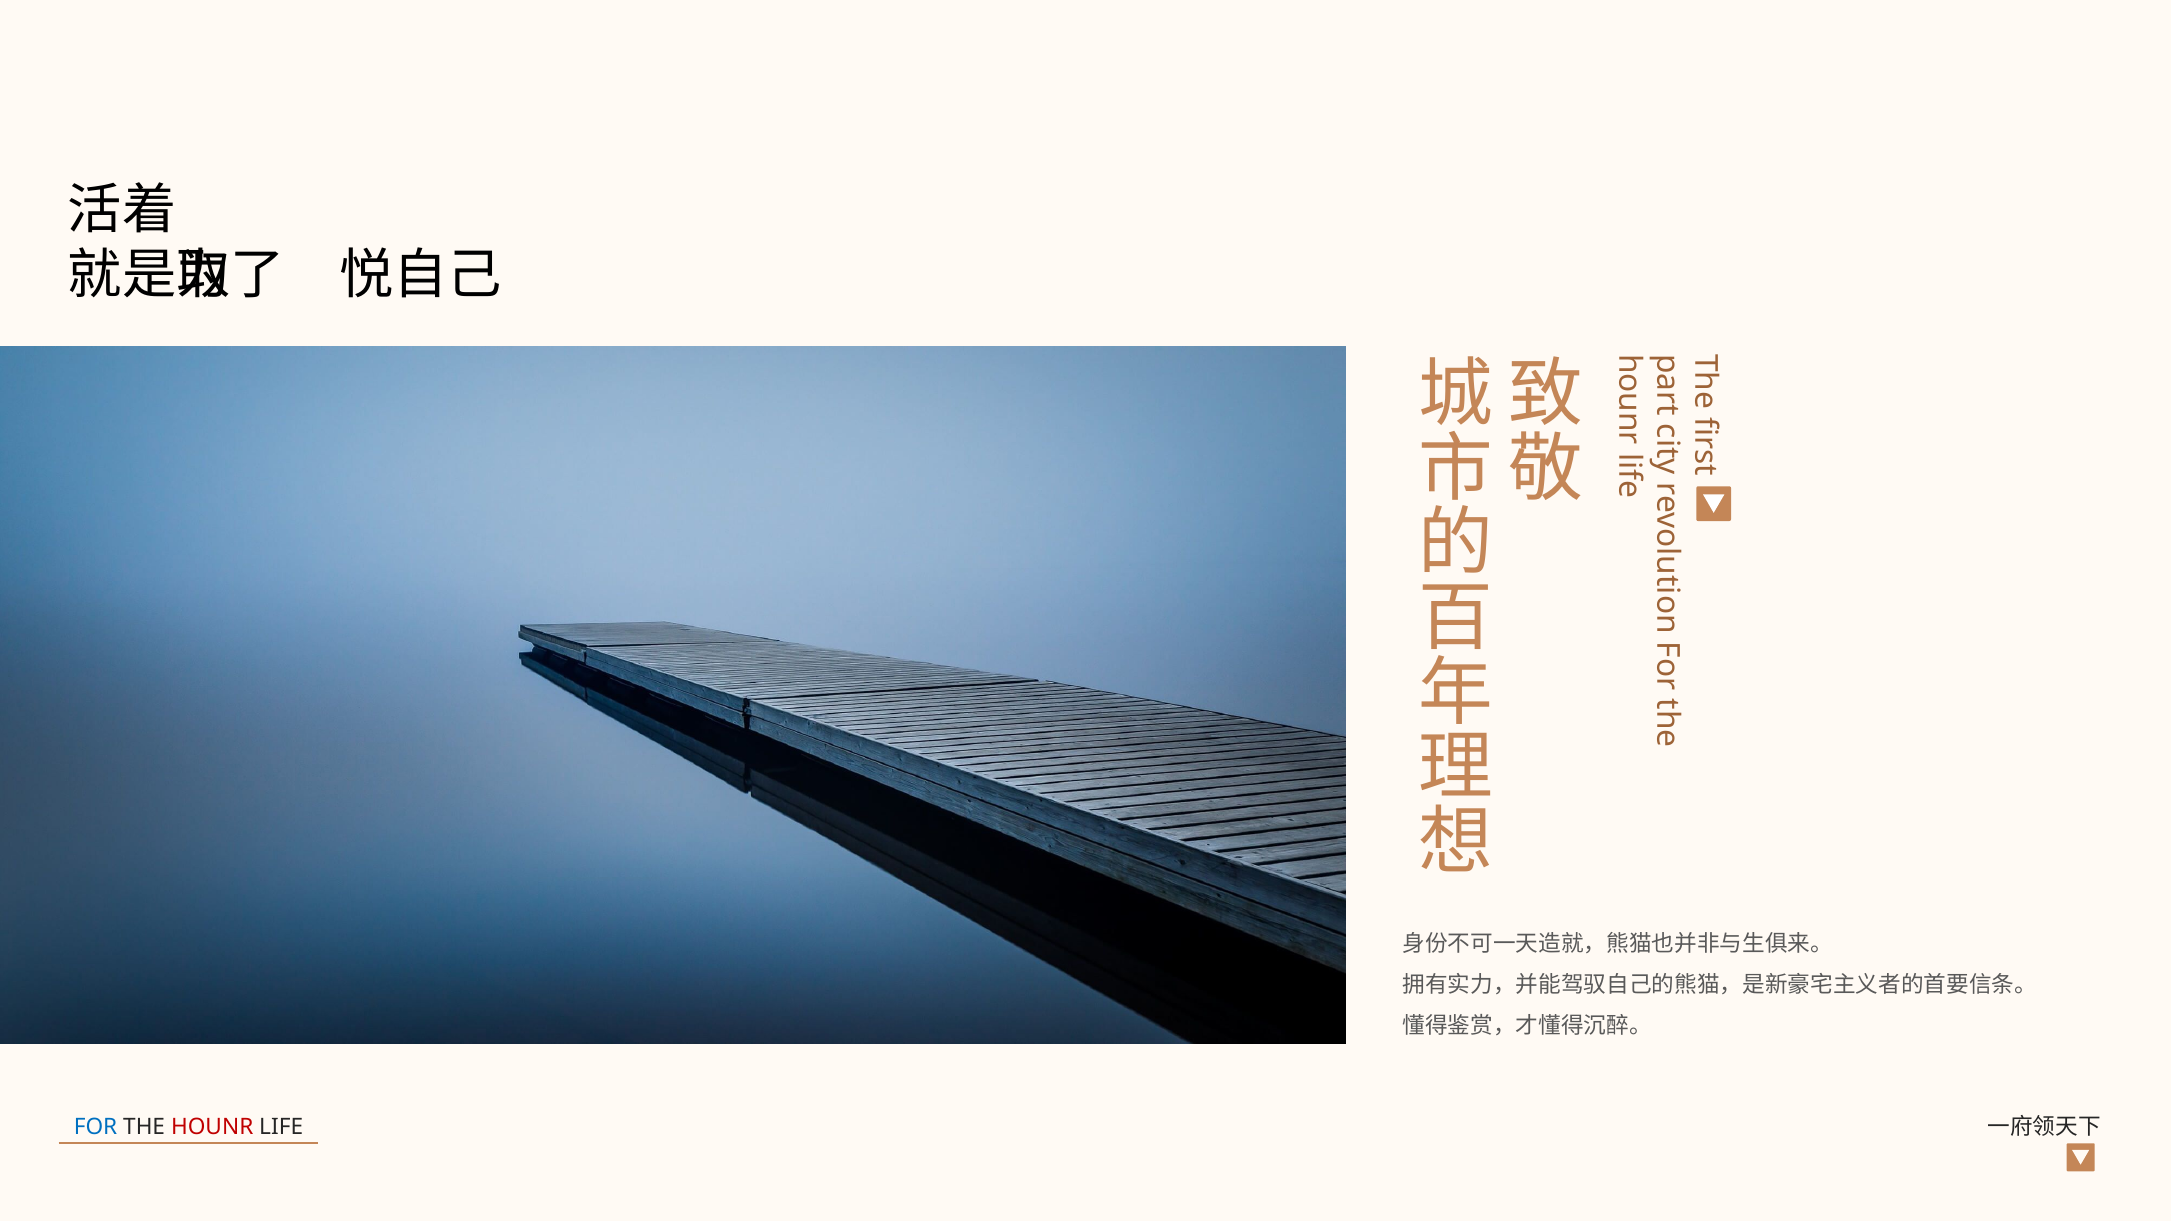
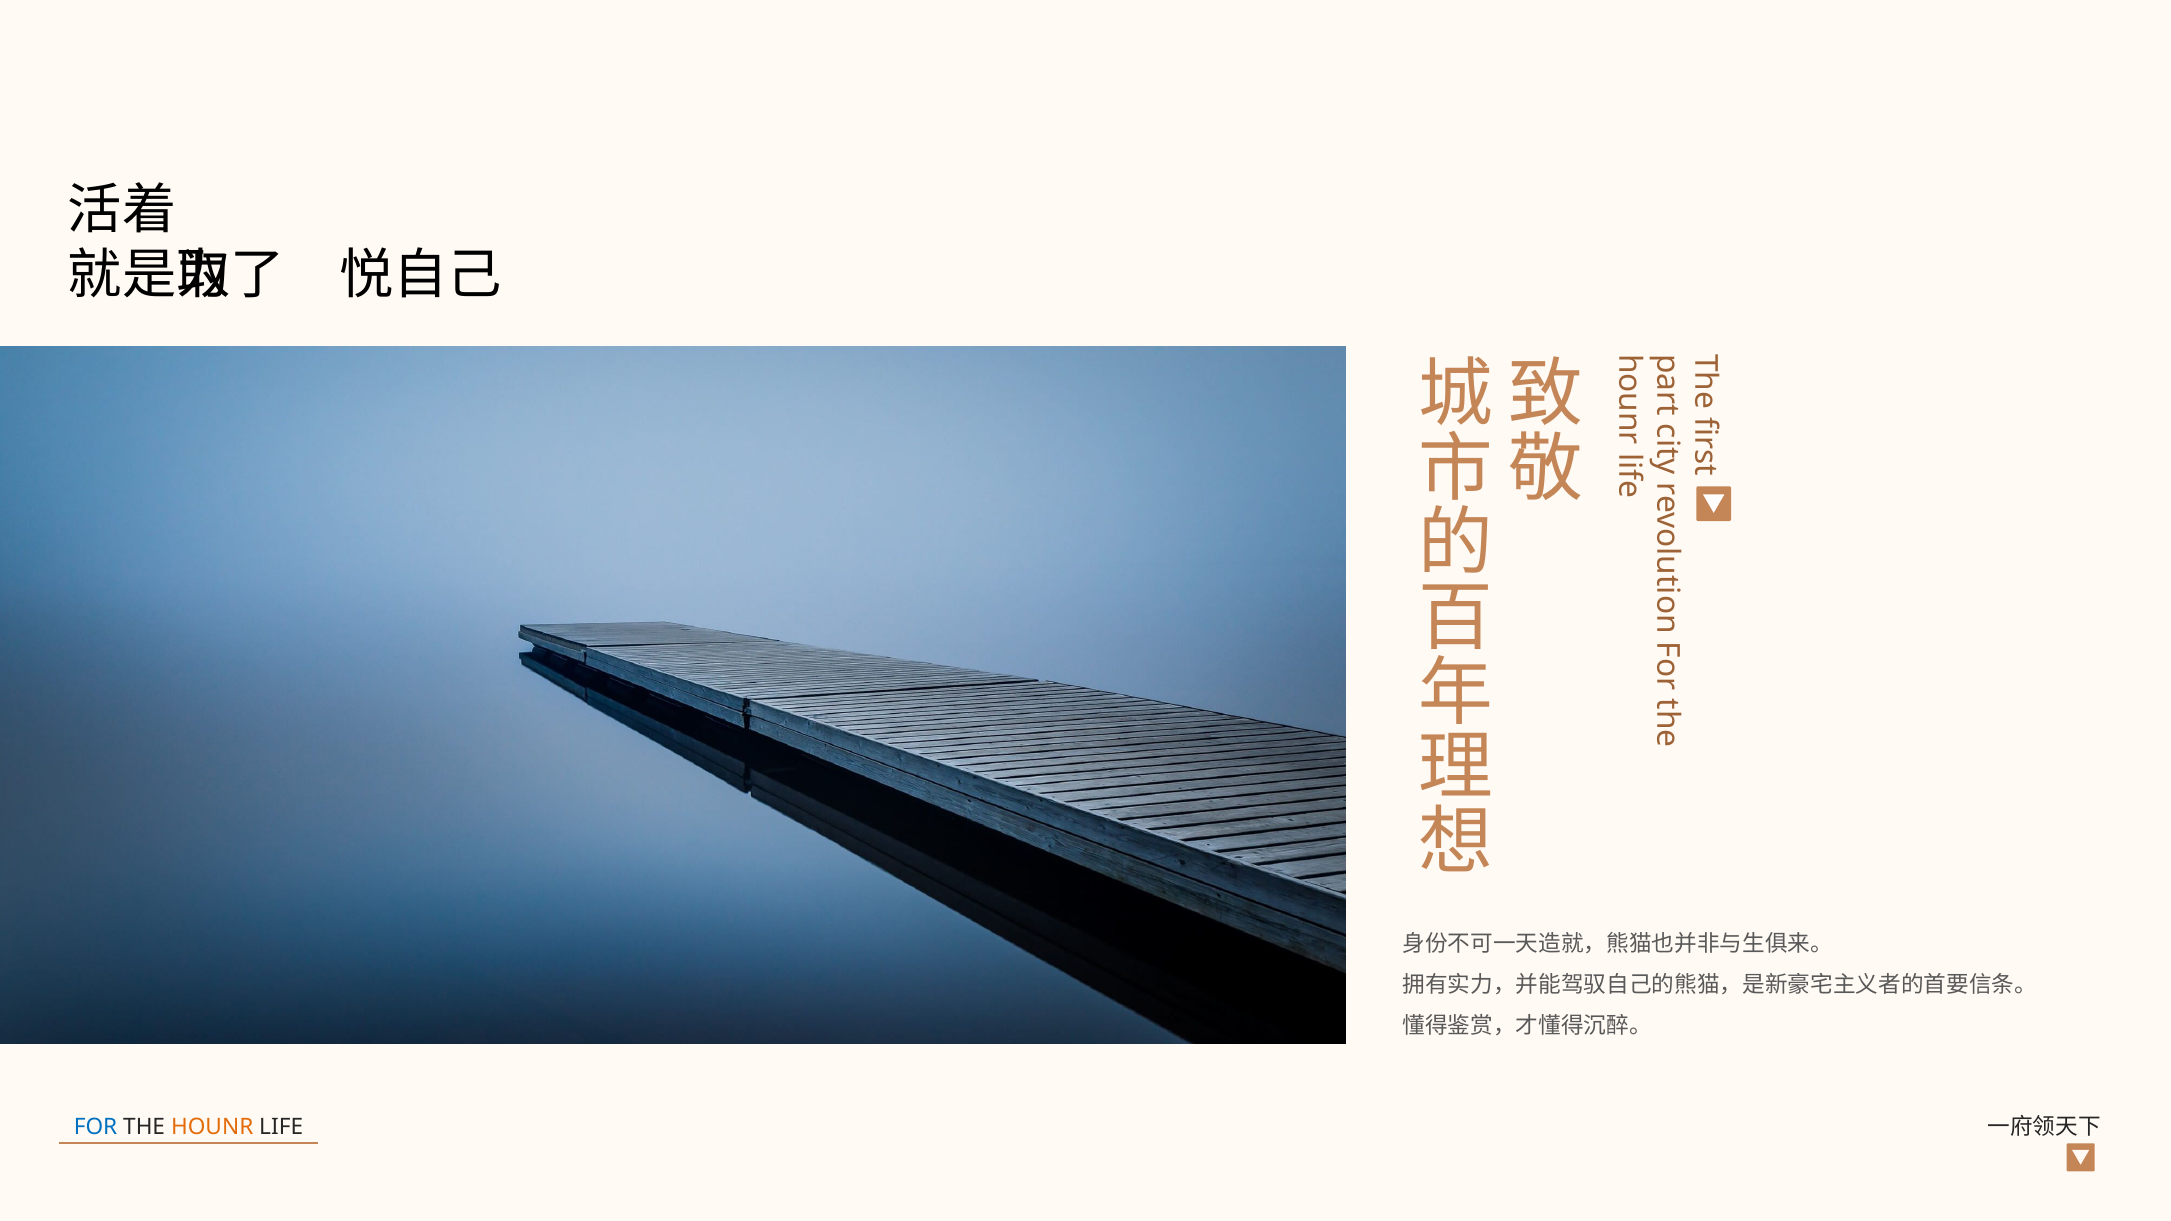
HOUNR colour: red -> orange (212, 1127)
